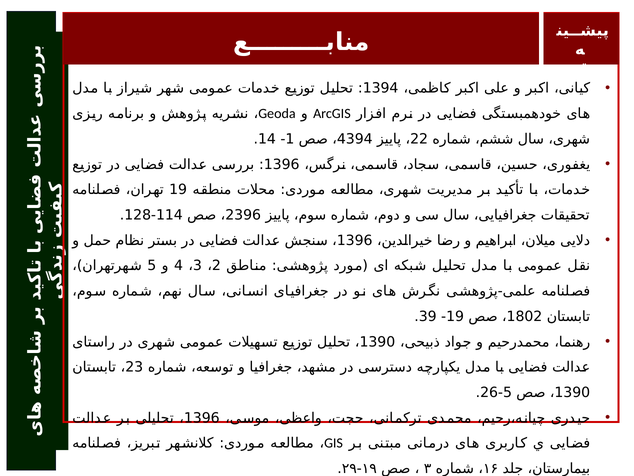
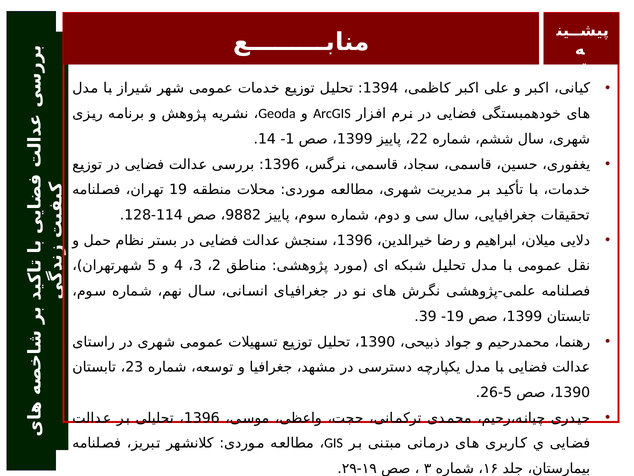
4394: 4394 -> 1399 (355, 139)
2396: 2396 -> 9882 (243, 215)
1802: 1802 -> 1399 (524, 316)
